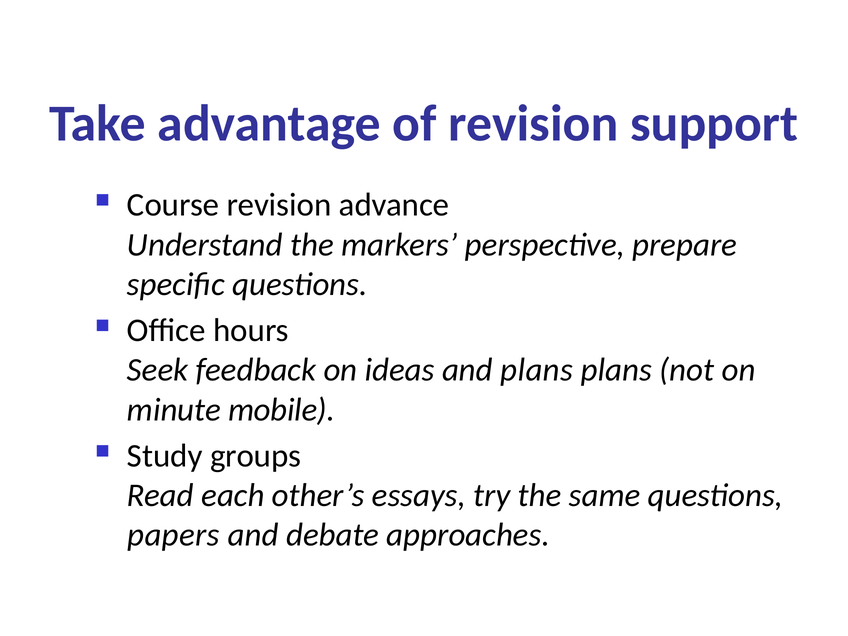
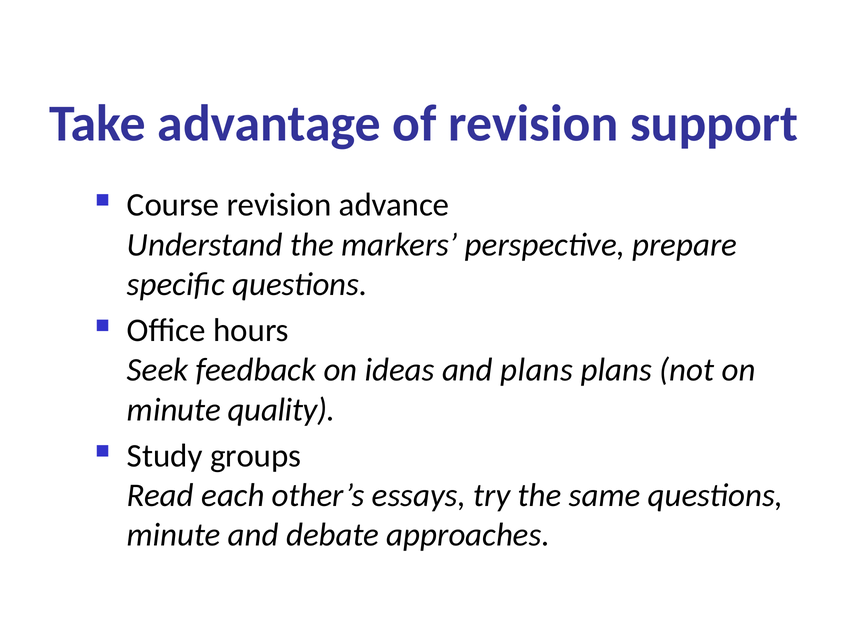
mobile: mobile -> quality (281, 410)
papers: papers -> minute (174, 535)
